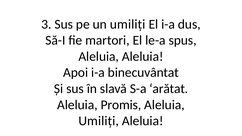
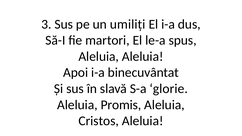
arătat: arătat -> glorie (169, 89)
Umiliți: Umiliți -> Cristos (99, 121)
